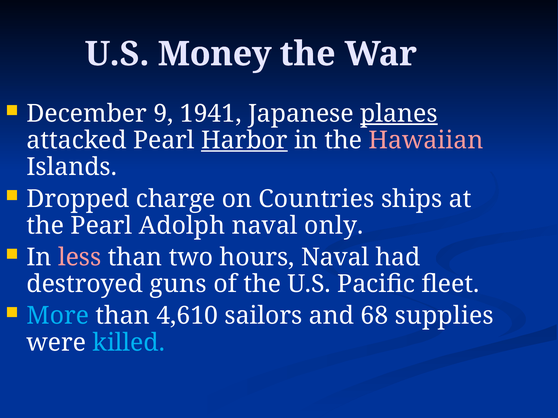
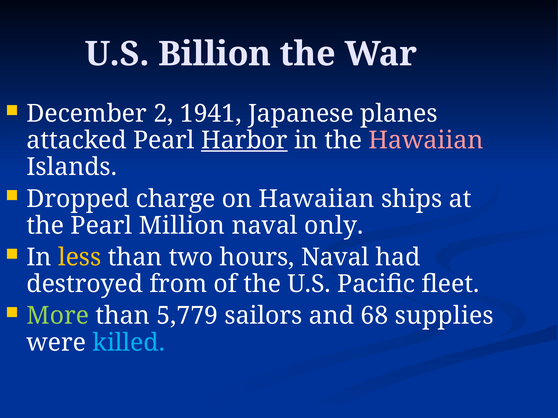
Money: Money -> Billion (215, 54)
9: 9 -> 2 (163, 114)
planes underline: present -> none (399, 114)
on Countries: Countries -> Hawaiian (316, 199)
Adolph: Adolph -> Million (182, 226)
less colour: pink -> yellow (80, 258)
guns: guns -> from (178, 284)
More colour: light blue -> light green (58, 316)
4,610: 4,610 -> 5,779 (187, 316)
